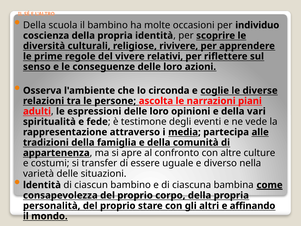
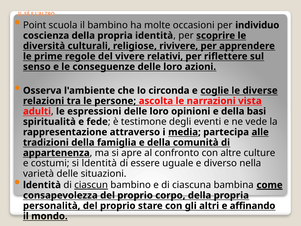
Della: Della -> Point (35, 25)
piani: piani -> vista (250, 101)
vari: vari -> basi (256, 111)
si transfer: transfer -> ldentità (99, 163)
ciascun underline: none -> present (91, 185)
